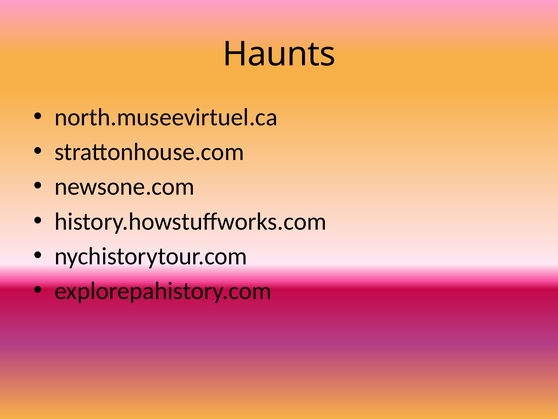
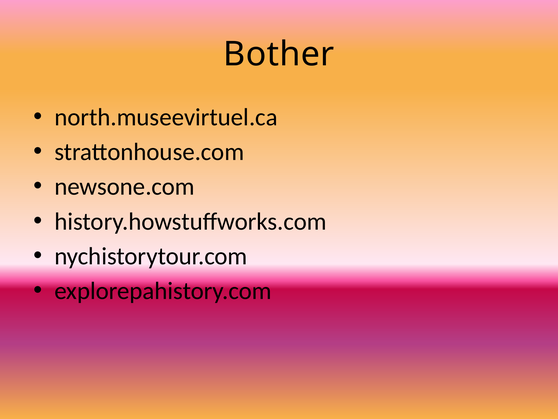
Haunts: Haunts -> Bother (279, 54)
